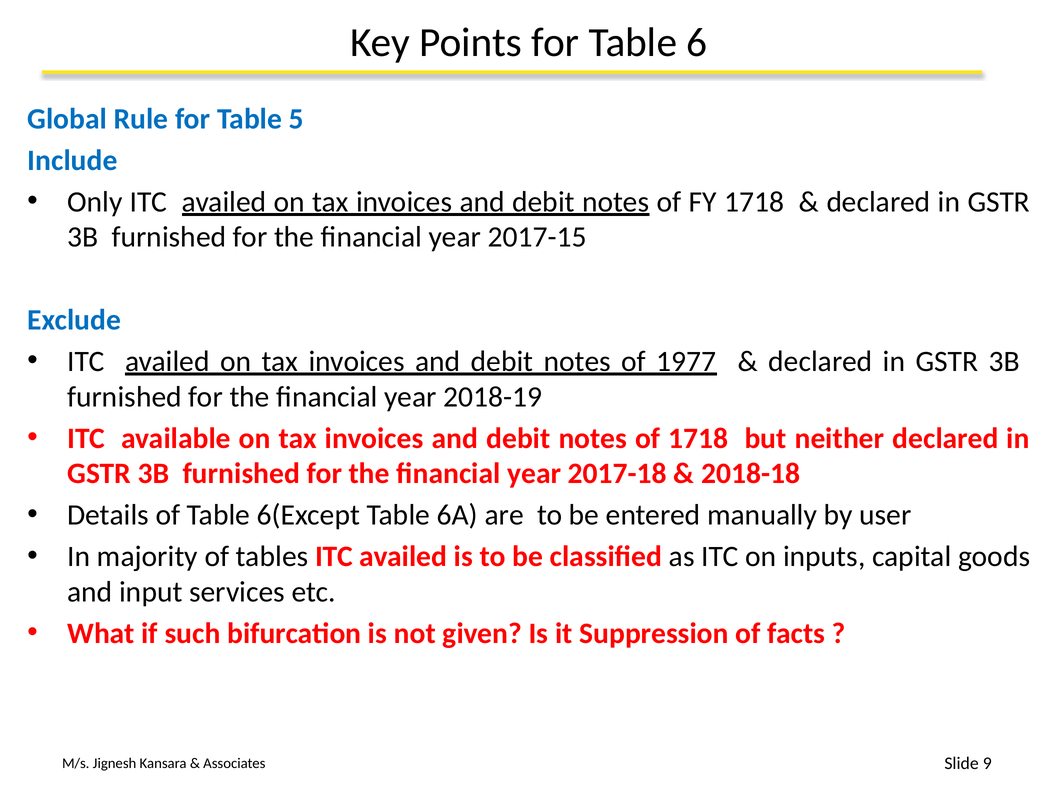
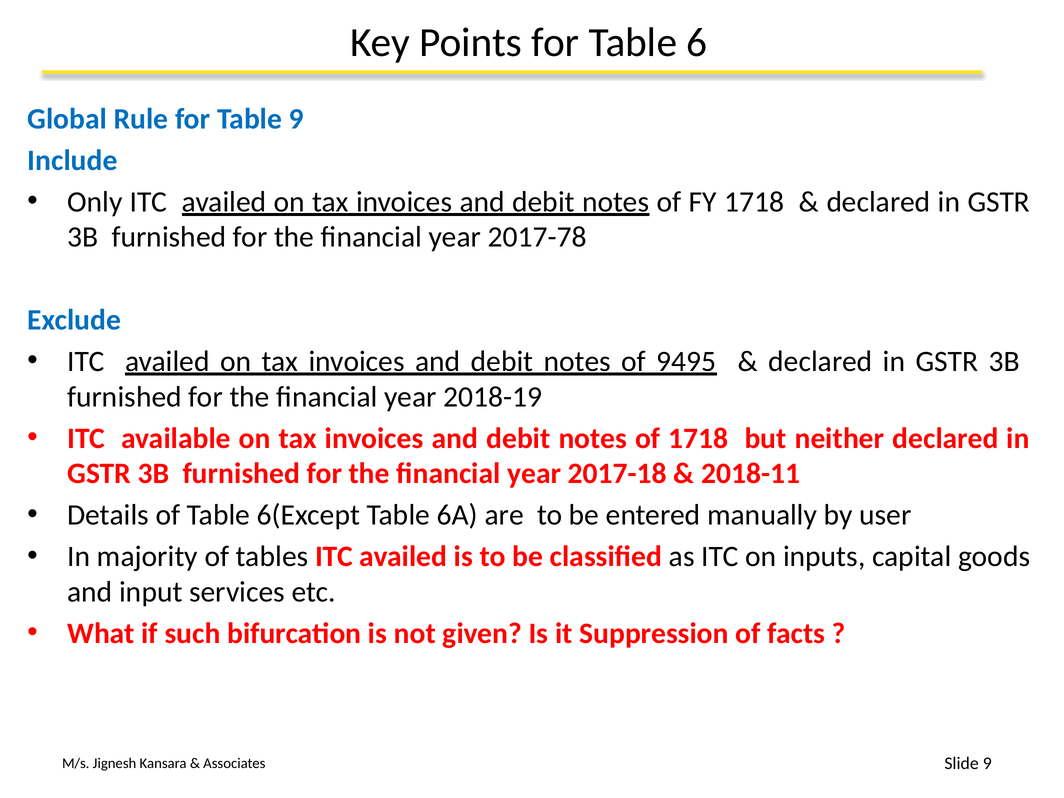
Table 5: 5 -> 9 (296, 119)
2017-15: 2017-15 -> 2017-78 (537, 237)
1977: 1977 -> 9495 (686, 361)
2018-18: 2018-18 -> 2018-11 (751, 474)
